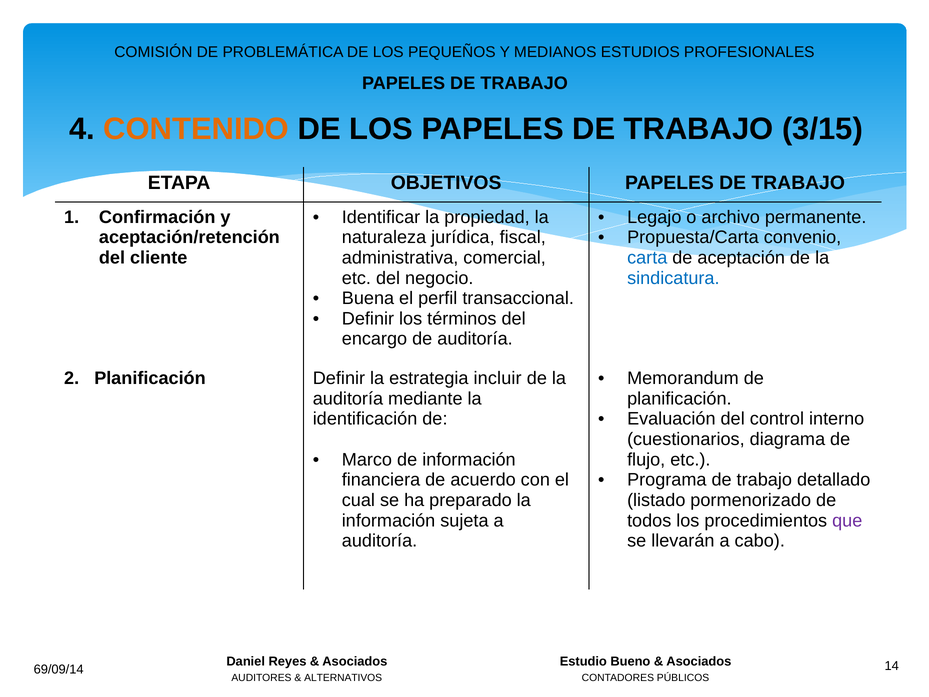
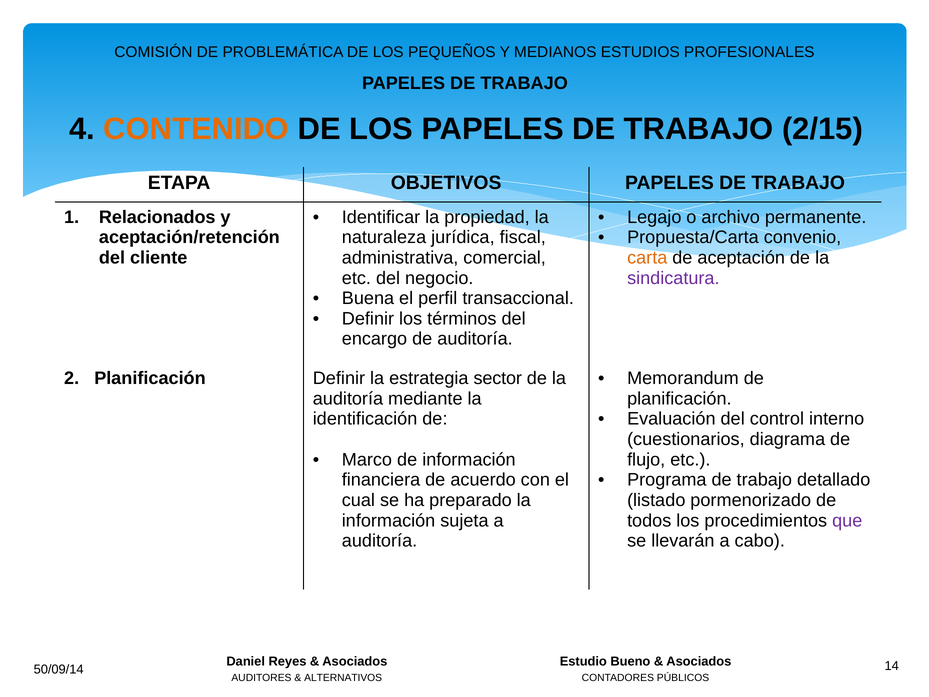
3/15: 3/15 -> 2/15 (823, 129)
Confirmación: Confirmación -> Relacionados (157, 217)
carta colour: blue -> orange (647, 258)
sindicatura colour: blue -> purple (673, 278)
incluir: incluir -> sector (498, 378)
69/09/14: 69/09/14 -> 50/09/14 (59, 669)
